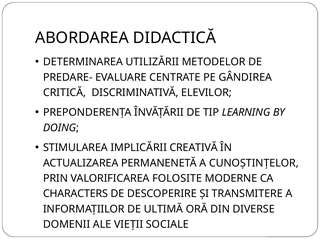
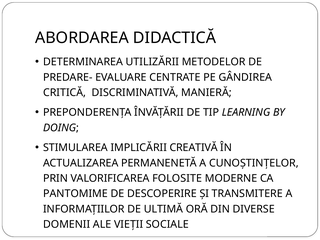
ELEVILOR: ELEVILOR -> MANIERĂ (206, 93)
CHARACTERS: CHARACTERS -> PANTOMIME (75, 194)
